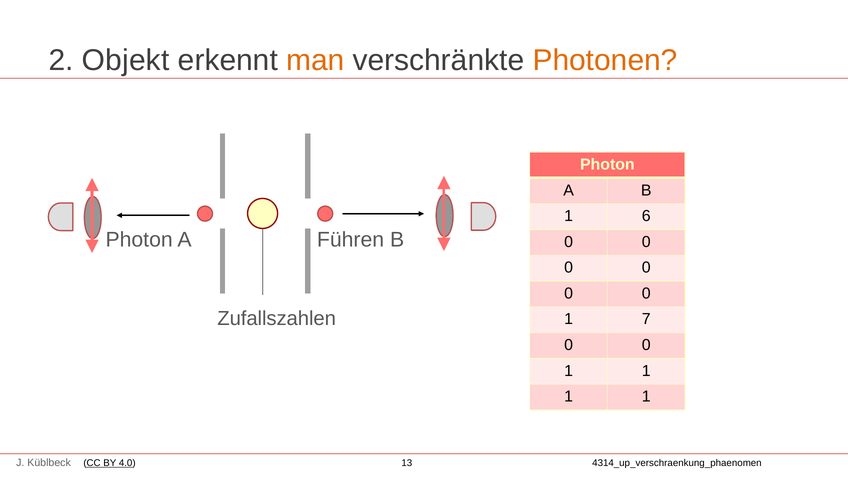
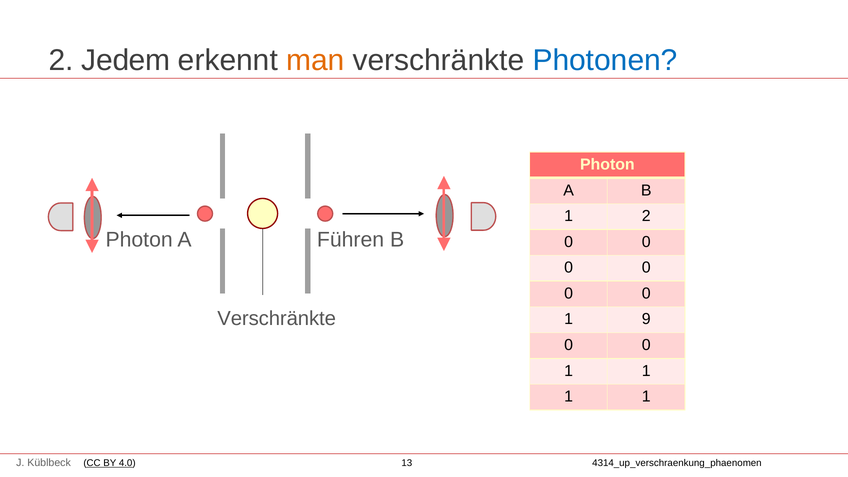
Objekt: Objekt -> Jedem (126, 60)
Photonen colour: orange -> blue (605, 60)
1 6: 6 -> 2 (646, 216)
Zufallszahlen: Zufallszahlen -> Verschränkte (277, 318)
7: 7 -> 9 (646, 319)
